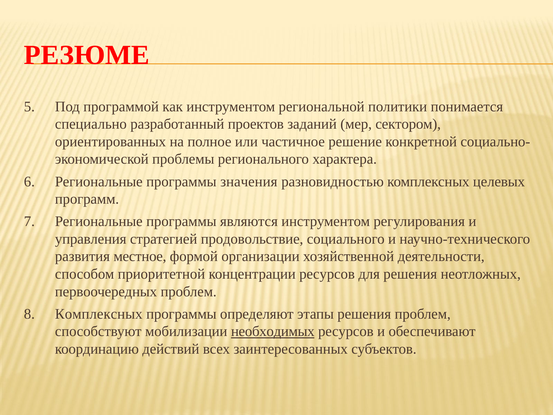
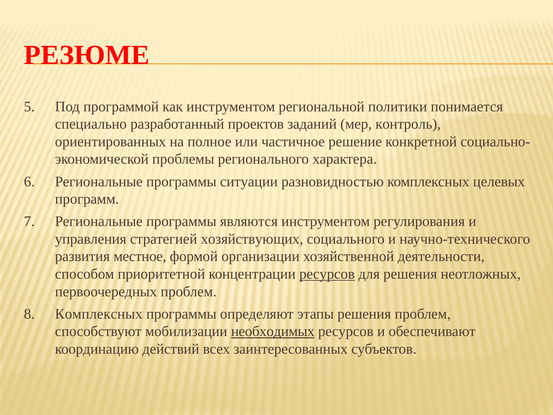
сектором: сектором -> контроль (408, 124)
значения: значения -> ситуации (249, 181)
продовольствие: продовольствие -> хозяйствующих (252, 239)
ресурсов underline: none -> present (327, 274)
